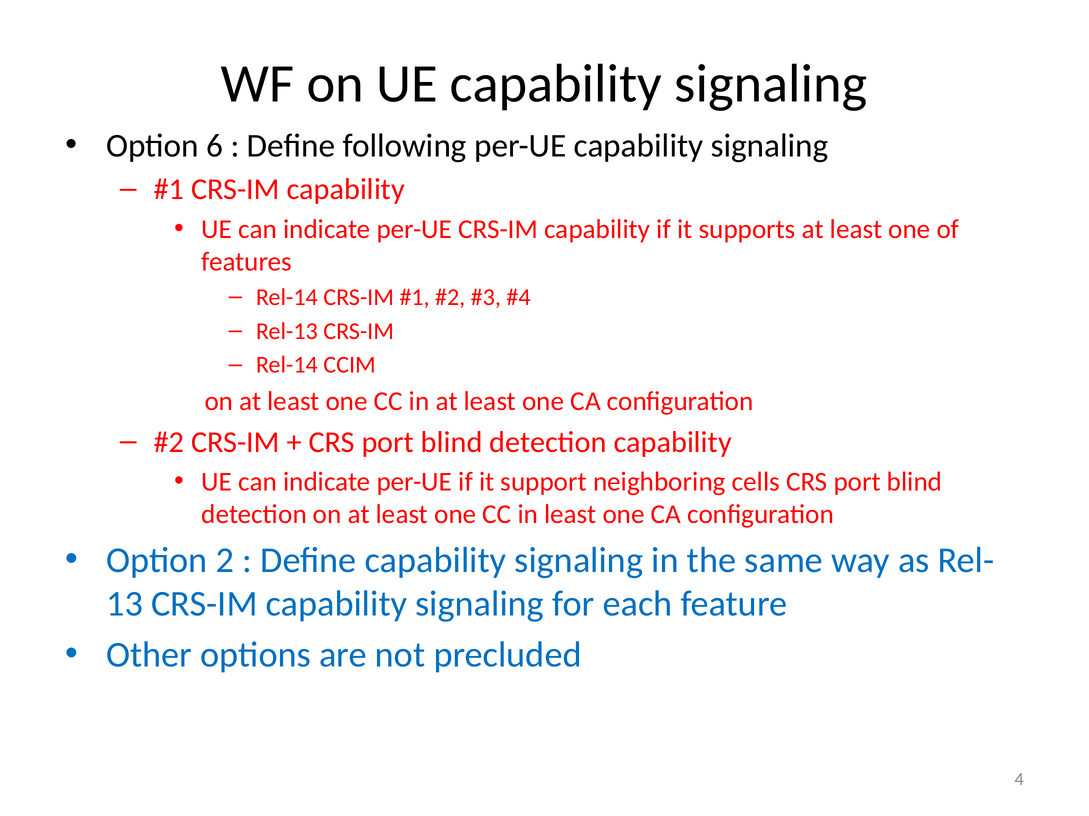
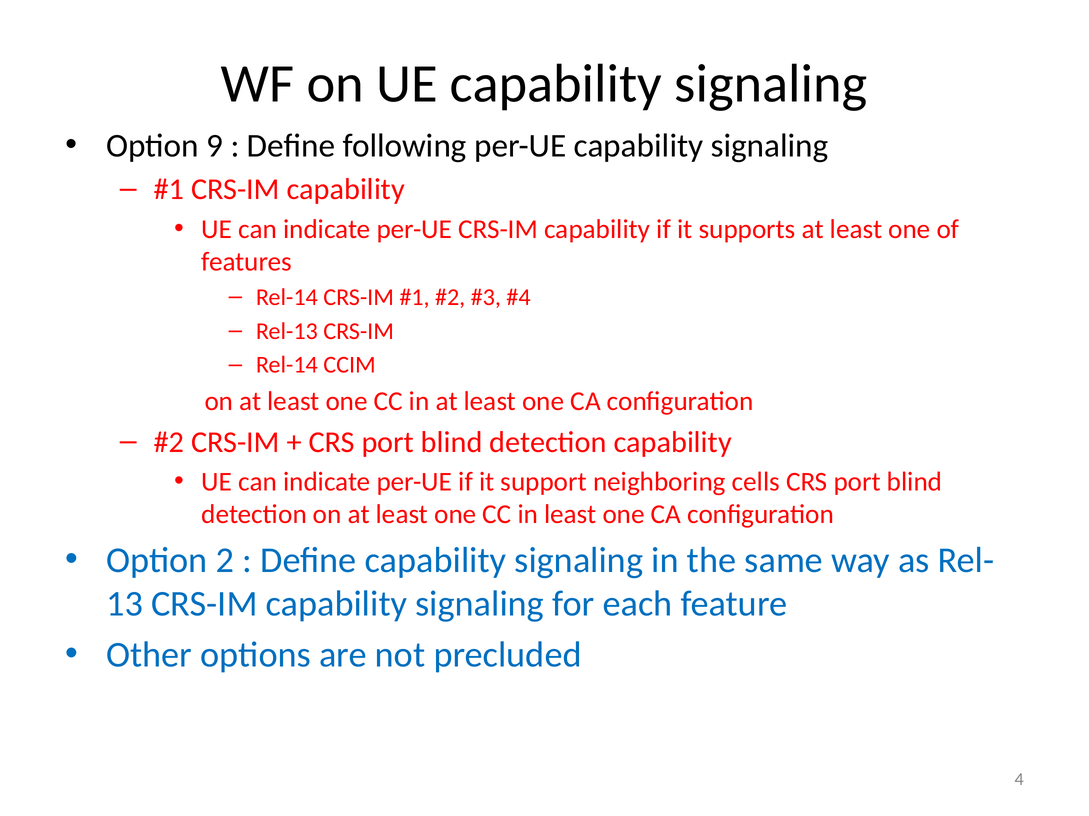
6: 6 -> 9 (215, 146)
